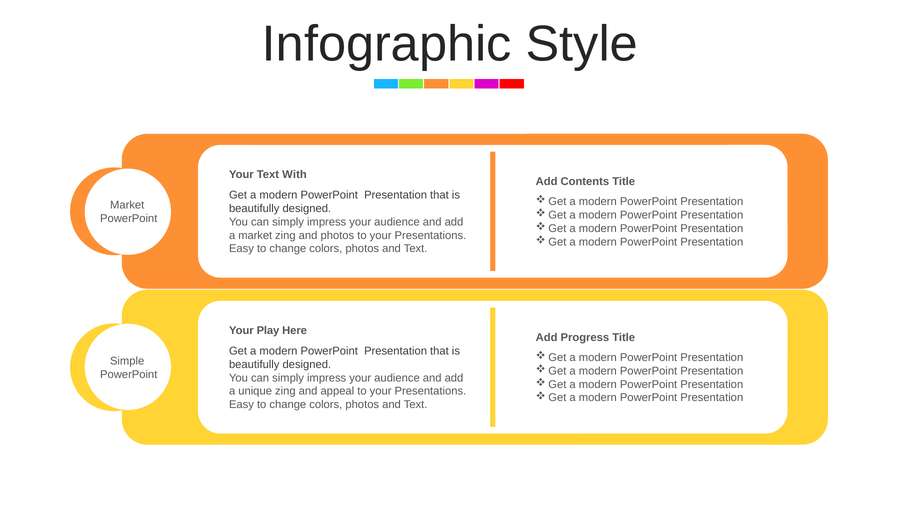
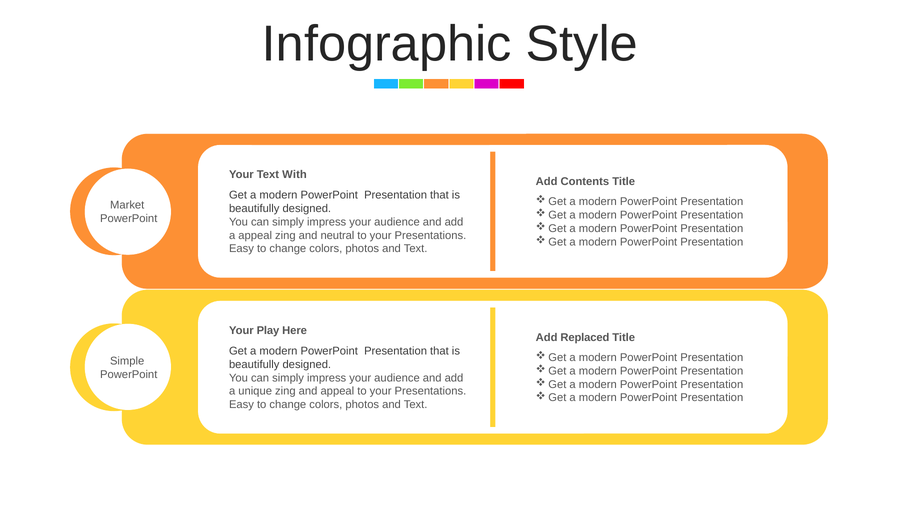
a market: market -> appeal (255, 235)
and photos: photos -> neutral (337, 235)
Progress: Progress -> Replaced (585, 338)
